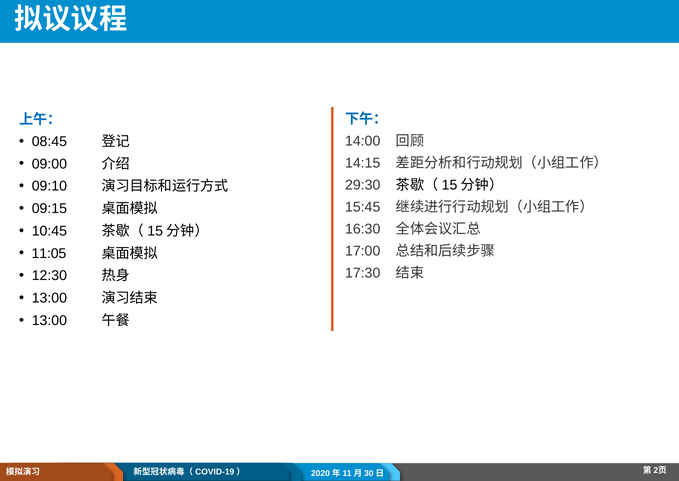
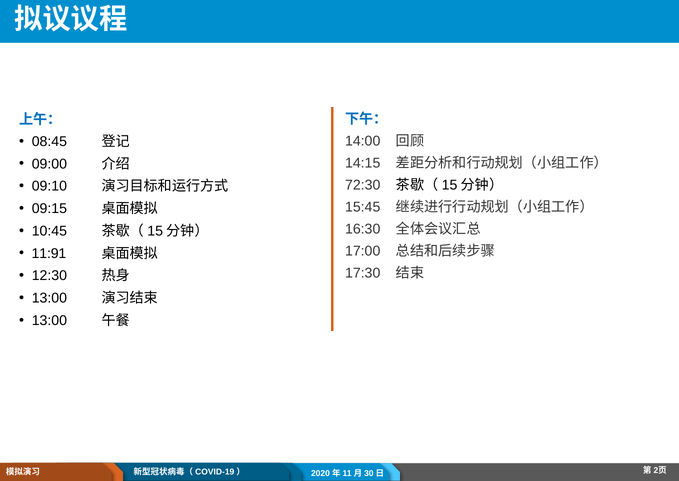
29:30: 29:30 -> 72:30 (363, 185)
11:05: 11:05 -> 11:91 (49, 253)
